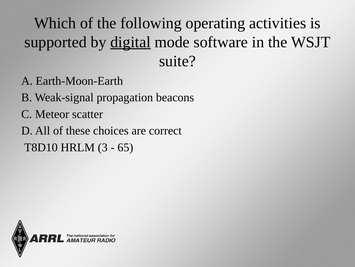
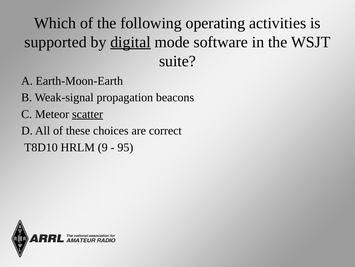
scatter underline: none -> present (88, 114)
3: 3 -> 9 (103, 147)
65: 65 -> 95 (125, 147)
